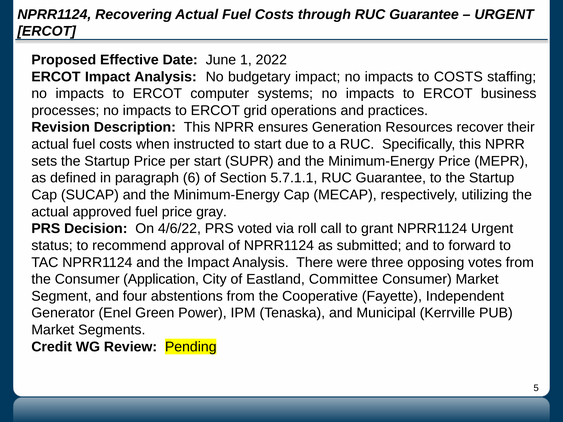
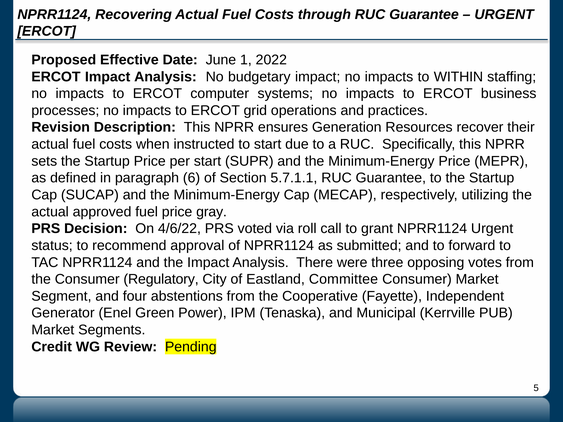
to COSTS: COSTS -> WITHIN (458, 77)
Application: Application -> Regulatory (161, 279)
